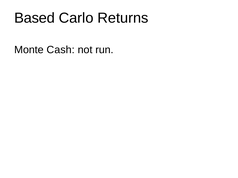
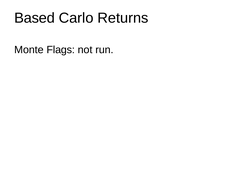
Cash: Cash -> Flags (61, 50)
